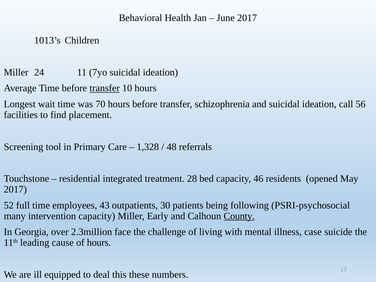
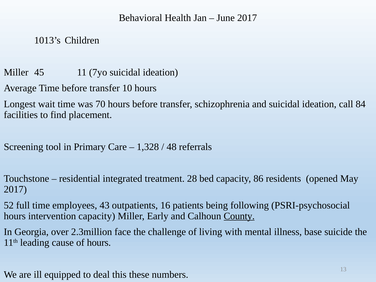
24: 24 -> 45 (39, 72)
transfer underline: present -> none (105, 88)
56: 56 -> 84 (361, 104)
46: 46 -> 86 (258, 179)
30: 30 -> 16 (165, 205)
many: many -> hours (15, 216)
case: case -> base (313, 232)
